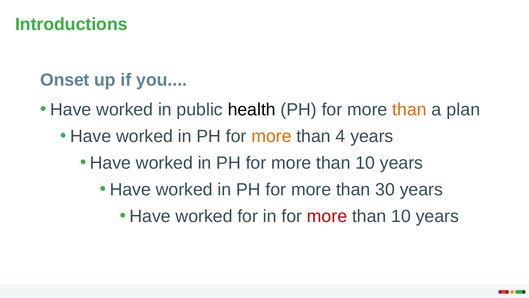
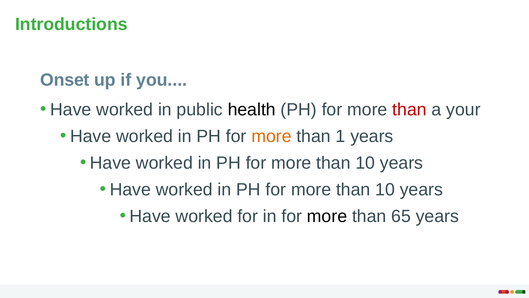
than colour: orange -> red (409, 109)
plan: plan -> your (463, 109)
4: 4 -> 1 (341, 136)
30: 30 -> 10 (385, 189)
more colour: red -> black (327, 216)
10: 10 -> 65 (401, 216)
